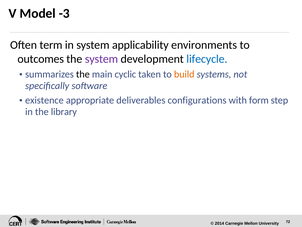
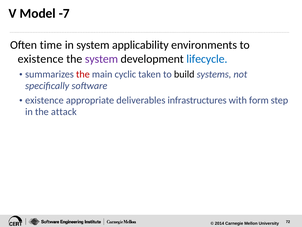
-3: -3 -> -7 (64, 13)
term: term -> time (51, 45)
outcomes: outcomes -> existence (41, 59)
the colour: black -> red (83, 74)
build colour: orange -> black (184, 74)
configurations: configurations -> infrastructures (197, 100)
library: library -> attack (64, 112)
